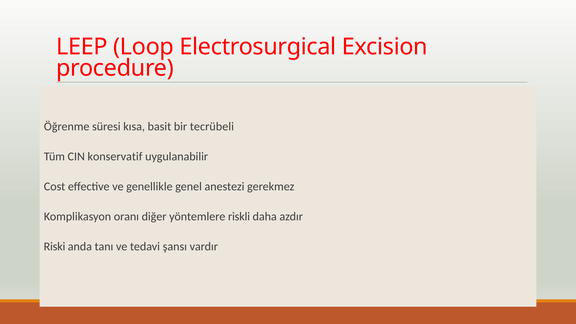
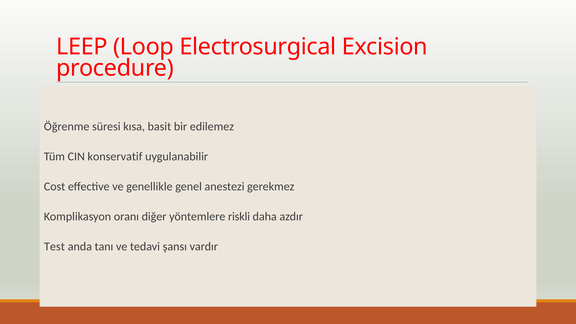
tecrübeli: tecrübeli -> edilemez (212, 126)
Riski: Riski -> Test (54, 246)
